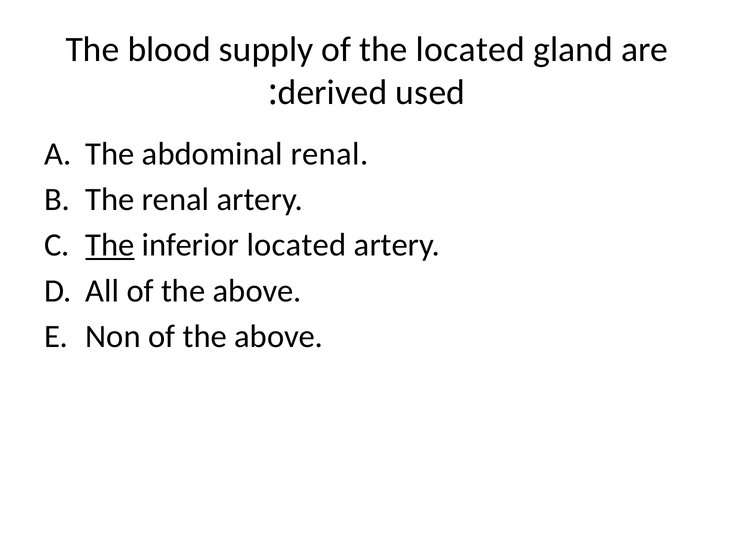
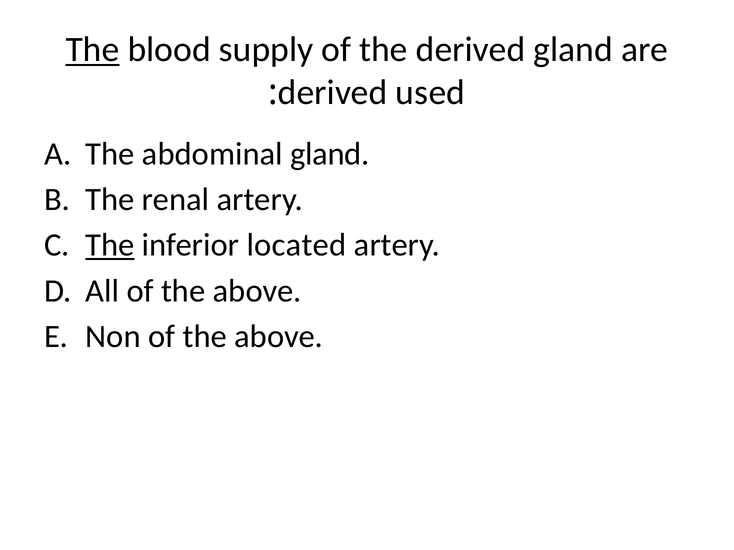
The underline: none -> present (92, 50)
the located: located -> derived (471, 50)
abdominal renal: renal -> gland (330, 154)
